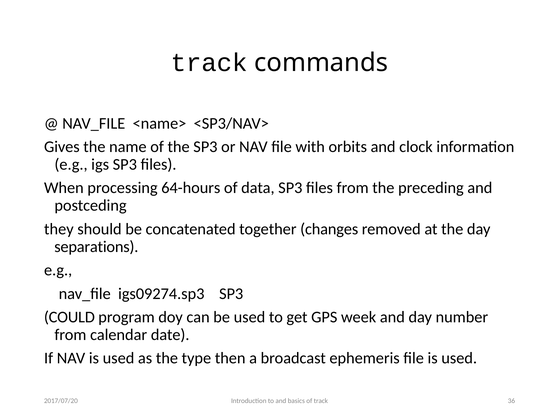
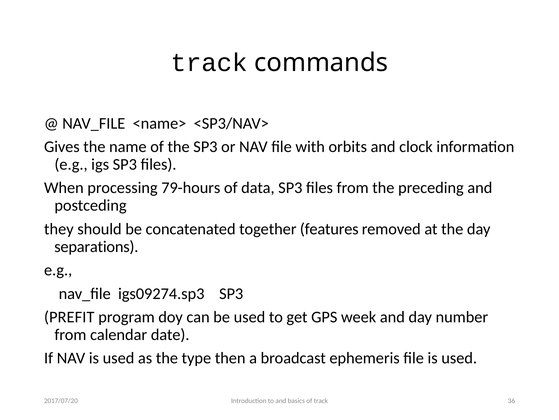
64-hours: 64-hours -> 79-hours (191, 188)
changes: changes -> features (329, 229)
COULD: COULD -> PREFIT (69, 317)
